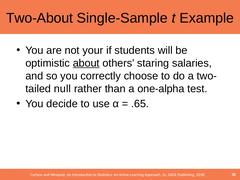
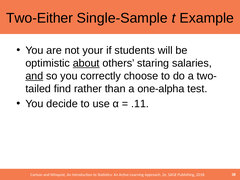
Two-About: Two-About -> Two-Either (40, 18)
and underline: none -> present (34, 76)
null: null -> find (62, 89)
.65: .65 -> .11 (140, 104)
